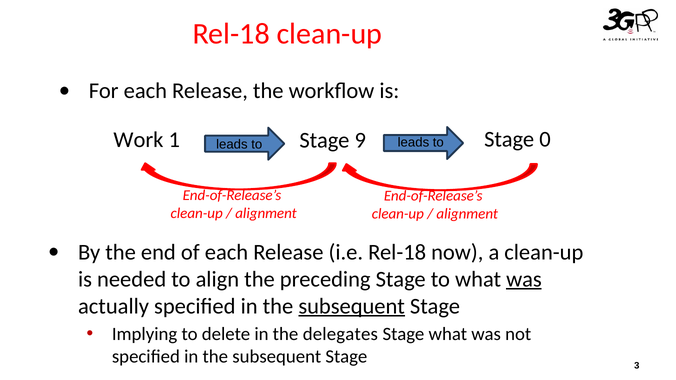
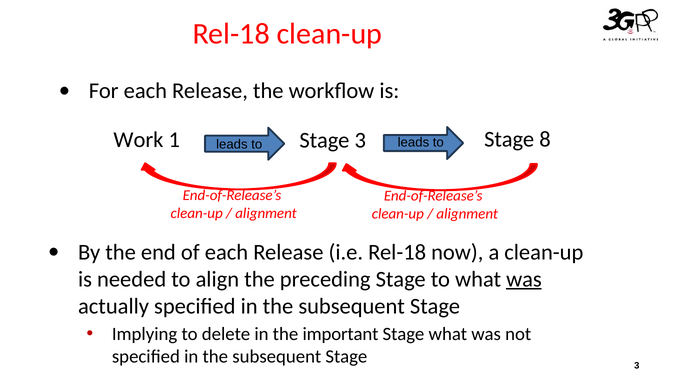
Stage 9: 9 -> 3 (360, 140)
0: 0 -> 8 (545, 139)
subsequent underline: present -> none (352, 306)
delegates: delegates -> important (340, 334)
